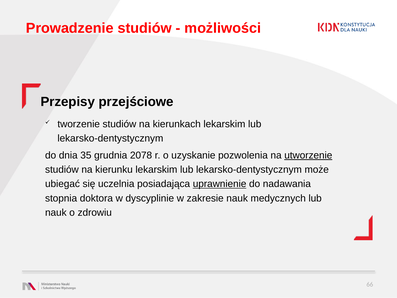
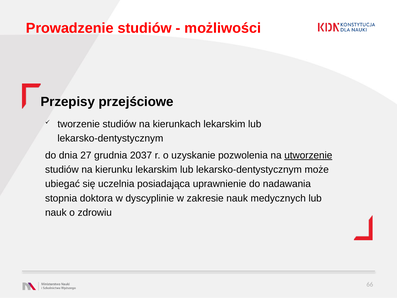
35: 35 -> 27 (86, 155)
2078: 2078 -> 2037 (141, 155)
uprawnienie underline: present -> none (220, 184)
